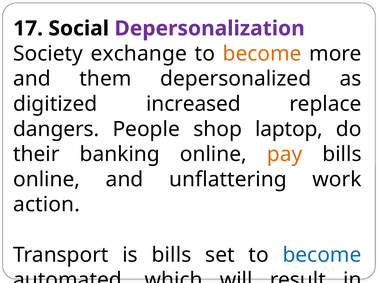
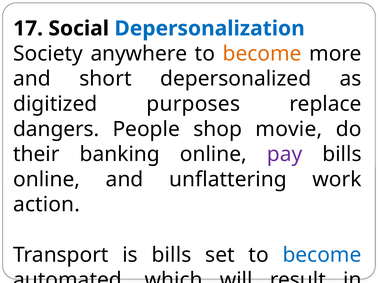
Depersonalization colour: purple -> blue (210, 29)
exchange: exchange -> anywhere (139, 54)
them: them -> short (105, 79)
increased: increased -> purposes (193, 104)
laptop: laptop -> movie (289, 129)
pay colour: orange -> purple (285, 155)
